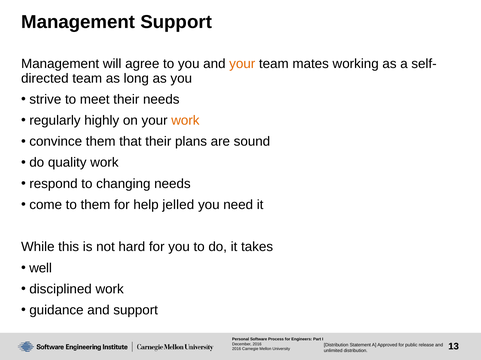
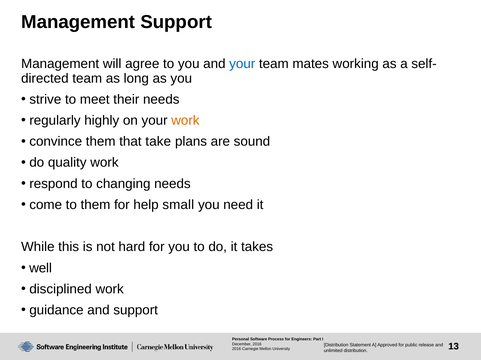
your colour: orange -> blue (242, 64)
that their: their -> take (158, 142)
jelled: jelled -> small (178, 205)
